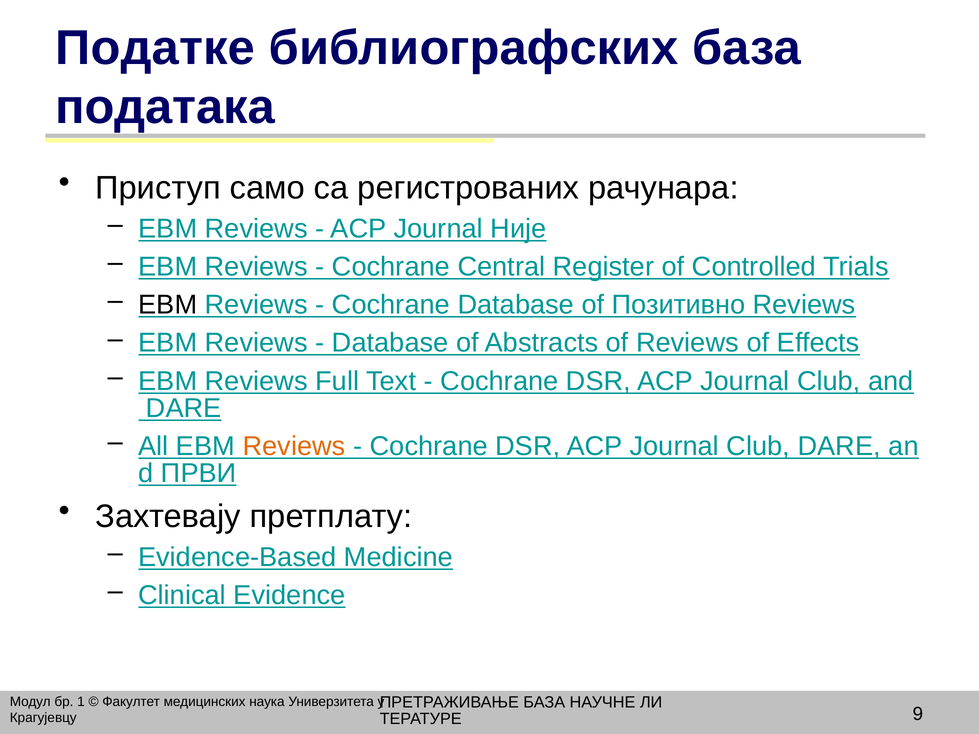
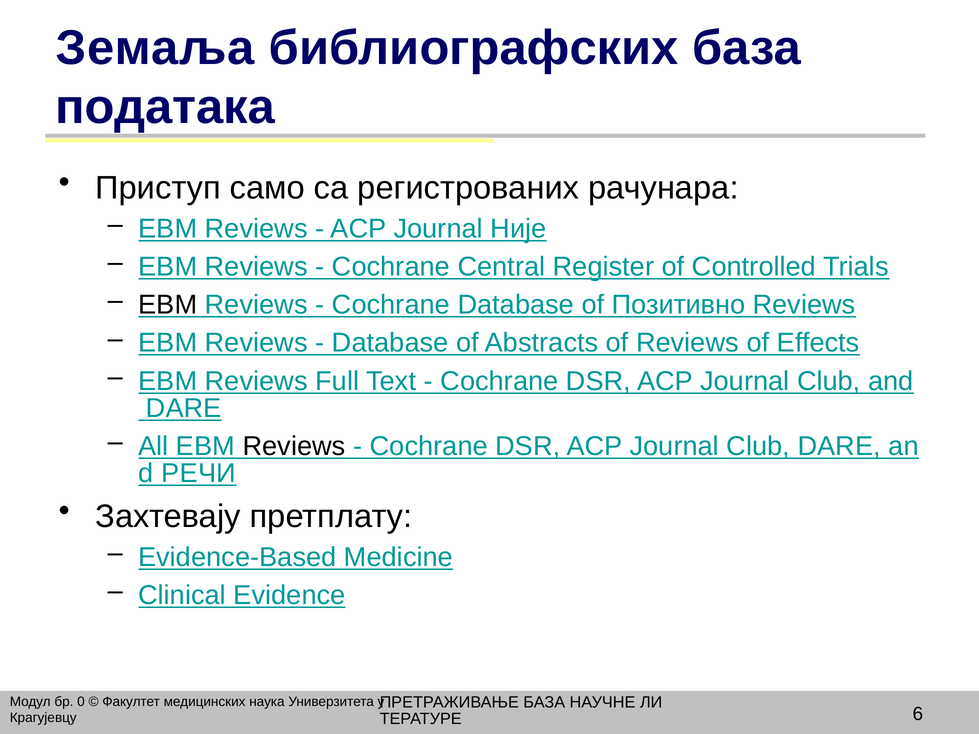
Податке: Податке -> Земаља (155, 48)
Reviews colour: orange -> black (294, 446)
ПРВИ: ПРВИ -> РЕЧИ (199, 474)
1: 1 -> 0 (81, 702)
9: 9 -> 6 (918, 714)
